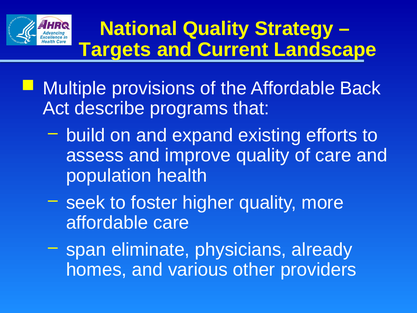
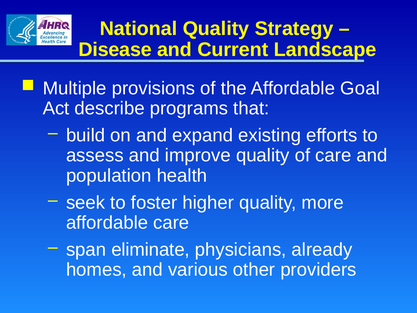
Targets: Targets -> Disease (115, 50)
Back: Back -> Goal (360, 88)
